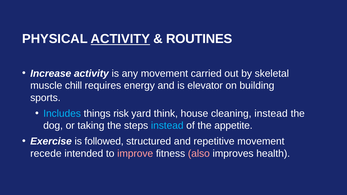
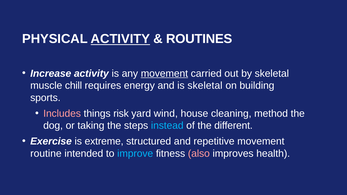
movement underline: none -> present (164, 74)
is elevator: elevator -> skeletal (205, 86)
Includes colour: light blue -> pink (62, 114)
think: think -> wind (166, 114)
cleaning instead: instead -> method (271, 114)
appetite: appetite -> different (233, 126)
followed: followed -> extreme (104, 142)
recede: recede -> routine (46, 154)
improve colour: pink -> light blue (135, 154)
